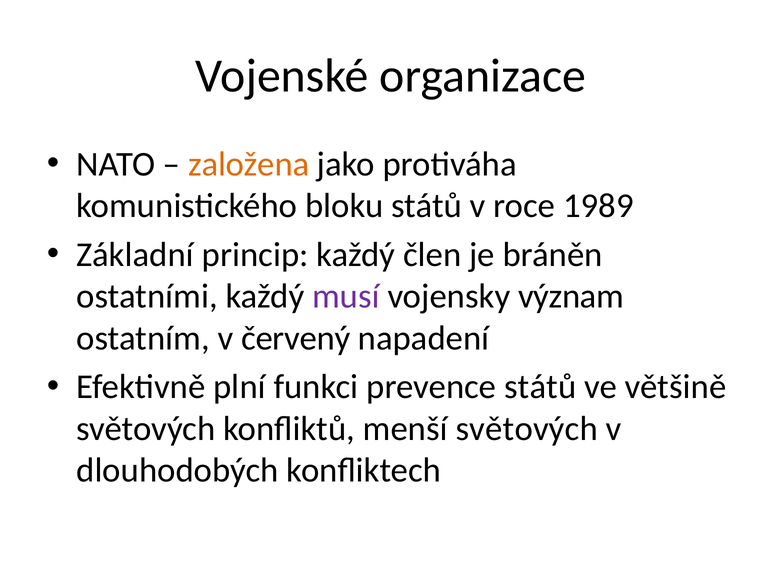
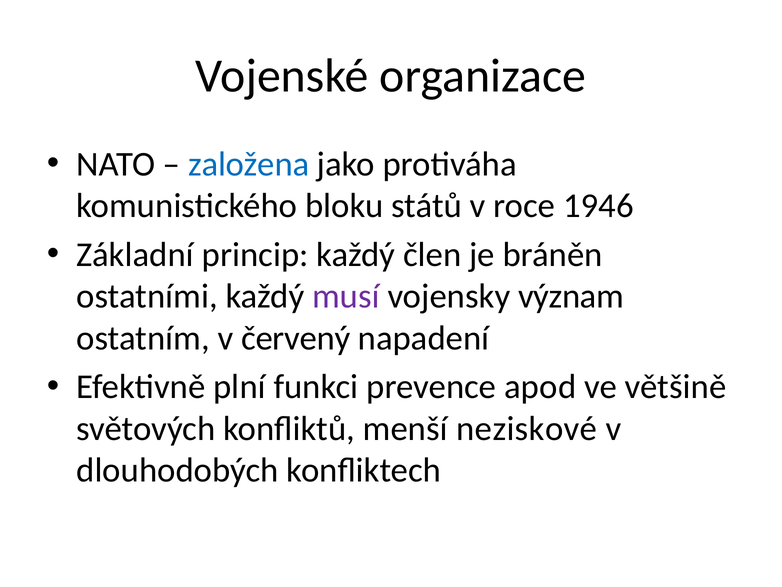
založena colour: orange -> blue (249, 164)
1989: 1989 -> 1946 (598, 206)
prevence států: států -> apod (540, 387)
menší světových: světových -> neziskové (527, 428)
